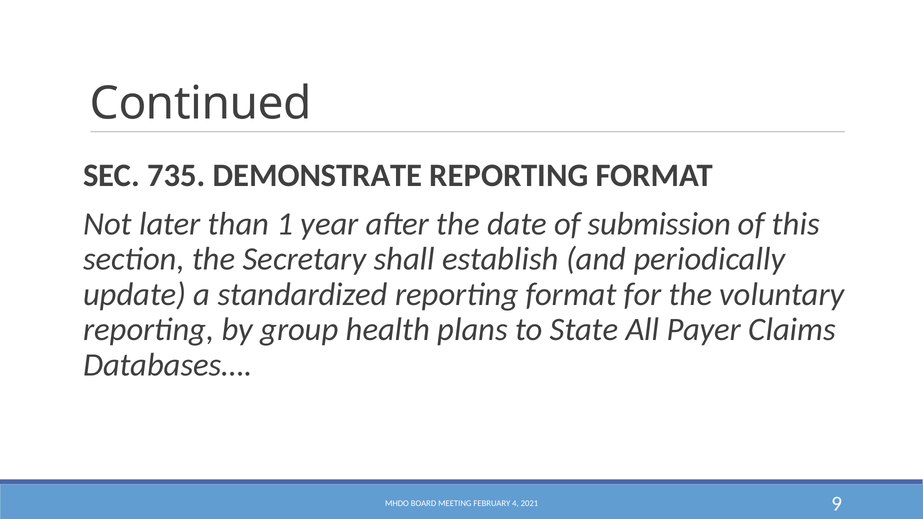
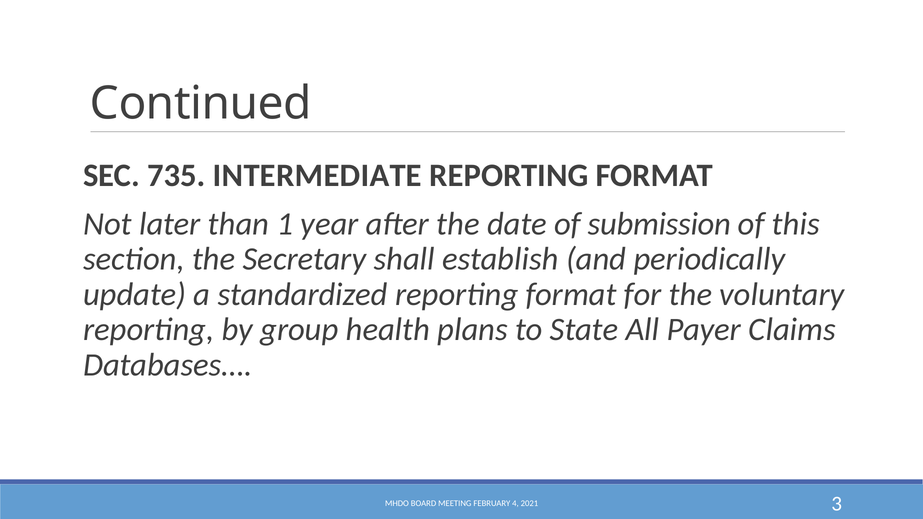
DEMONSTRATE: DEMONSTRATE -> INTERMEDIATE (317, 175)
9: 9 -> 3 (837, 504)
